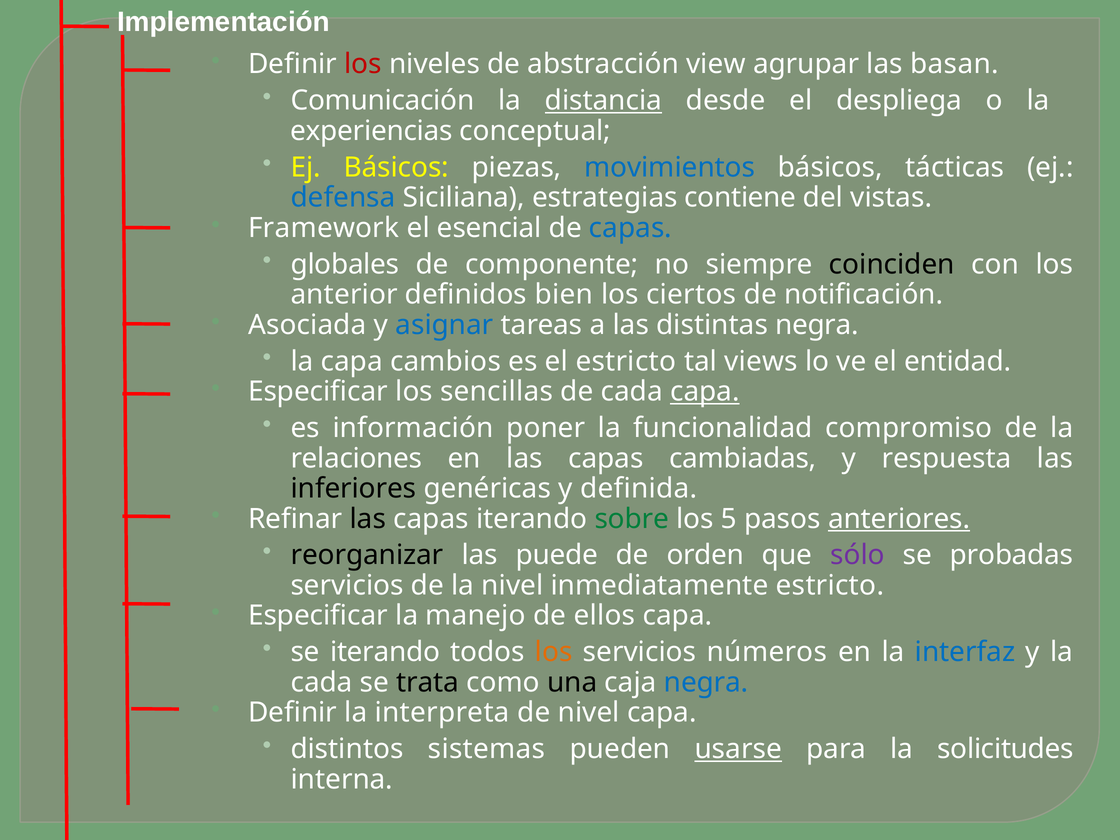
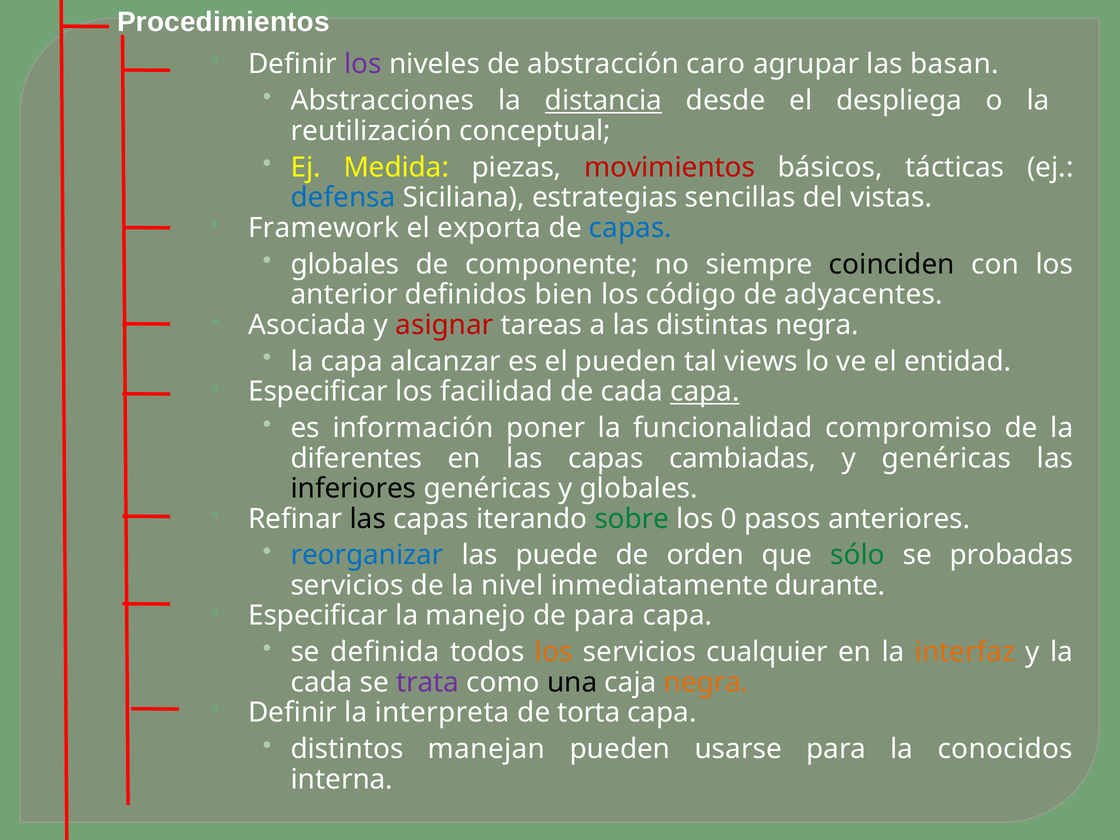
Implementación: Implementación -> Procedimientos (223, 22)
los colour: red -> purple (363, 64)
view: view -> caro (716, 64)
Comunicación: Comunicación -> Abstracciones (382, 101)
experiencias: experiencias -> reutilización (371, 131)
Ej Básicos: Básicos -> Medida (396, 167)
movimientos colour: blue -> red (670, 167)
contiene: contiene -> sencillas (740, 198)
esencial: esencial -> exporta (489, 228)
ciertos: ciertos -> código (691, 295)
notificación: notificación -> adyacentes (863, 295)
asignar colour: blue -> red (444, 325)
cambios: cambios -> alcanzar (446, 361)
el estricto: estricto -> pueden (626, 361)
sencillas: sencillas -> facilidad (497, 392)
relaciones: relaciones -> diferentes (356, 458)
y respuesta: respuesta -> genéricas (946, 458)
y definida: definida -> globales (639, 489)
5: 5 -> 0 (729, 519)
anteriores underline: present -> none (899, 519)
reorganizar colour: black -> blue (367, 555)
sólo colour: purple -> green (858, 555)
inmediatamente estricto: estricto -> durante (830, 586)
de ellos: ellos -> para (604, 616)
se iterando: iterando -> definida (385, 652)
números: números -> cualquier (767, 652)
interfaz colour: blue -> orange (965, 652)
trata colour: black -> purple (428, 682)
negra colour: blue -> orange (706, 682)
de nivel: nivel -> torta (589, 713)
sistemas: sistemas -> manejan (486, 749)
usarse underline: present -> none (738, 749)
solicitudes: solicitudes -> conocidos (1005, 749)
